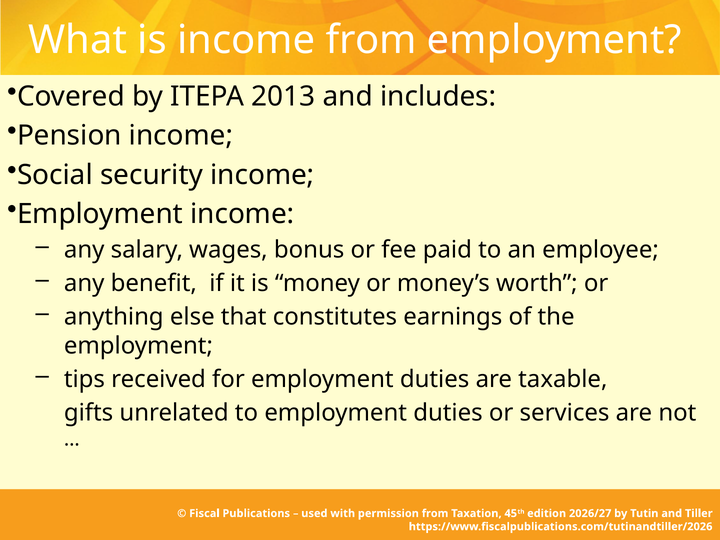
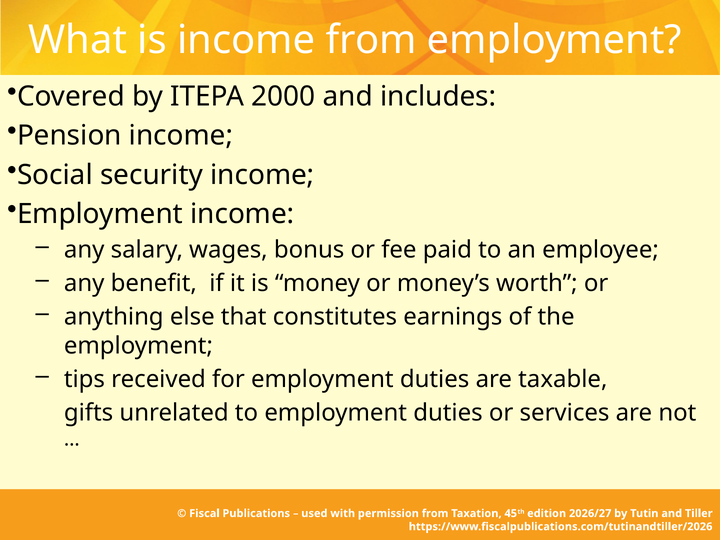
2013: 2013 -> 2000 (283, 96)
